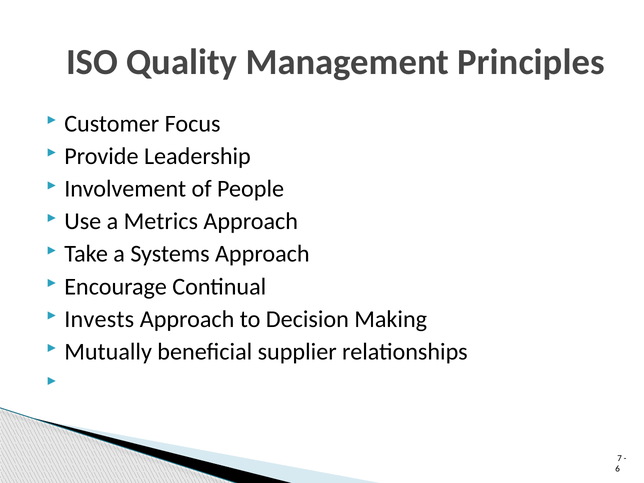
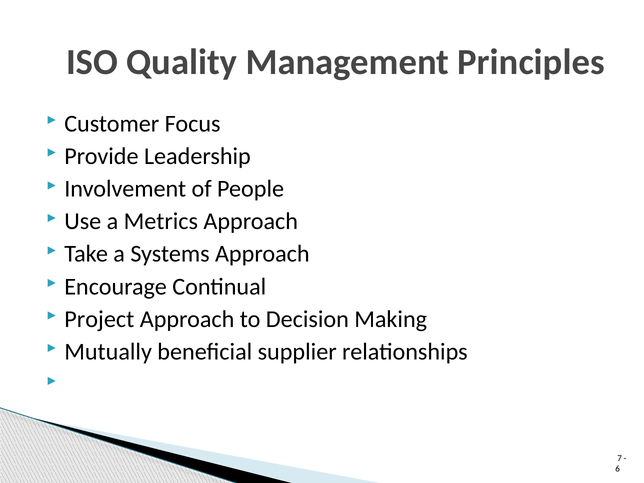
Invests: Invests -> Project (99, 319)
